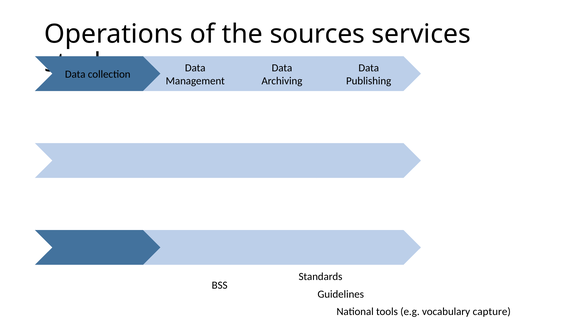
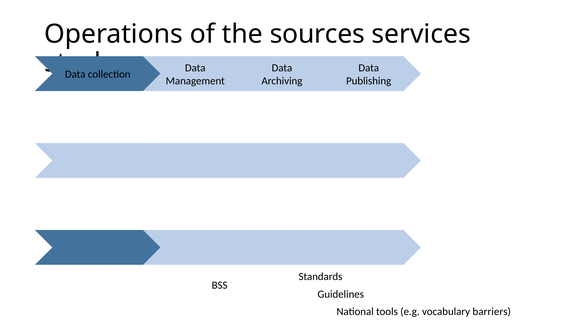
capture: capture -> barriers (492, 312)
